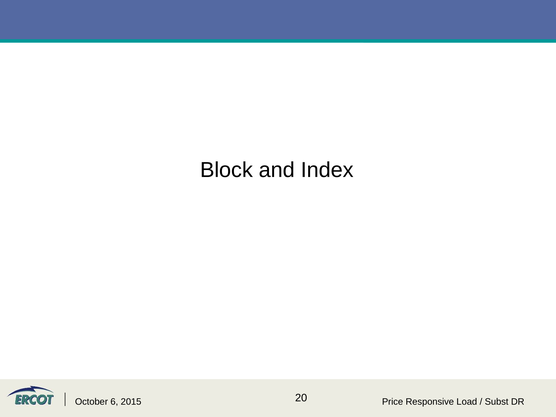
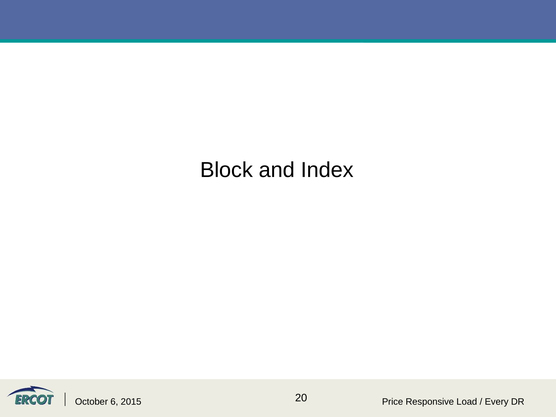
Subst: Subst -> Every (497, 402)
